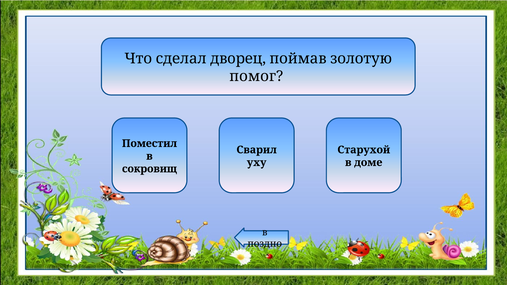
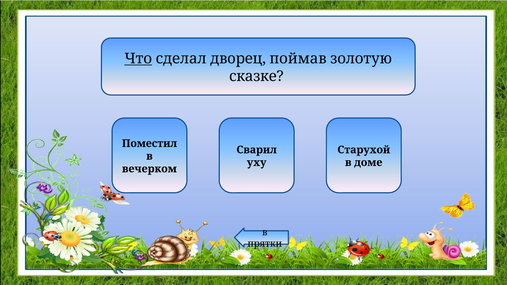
Что underline: none -> present (138, 59)
помог: помог -> сказке (256, 76)
сокровищ: сокровищ -> вечерком (149, 169)
поздно: поздно -> прятки (265, 244)
